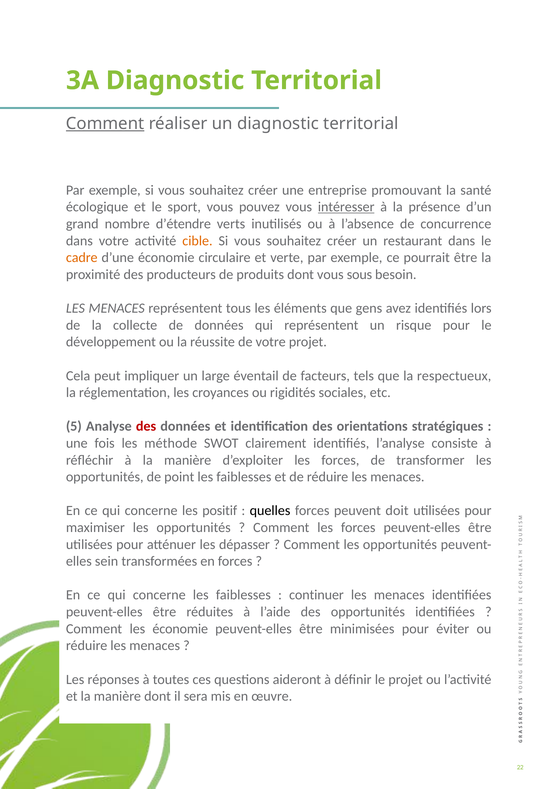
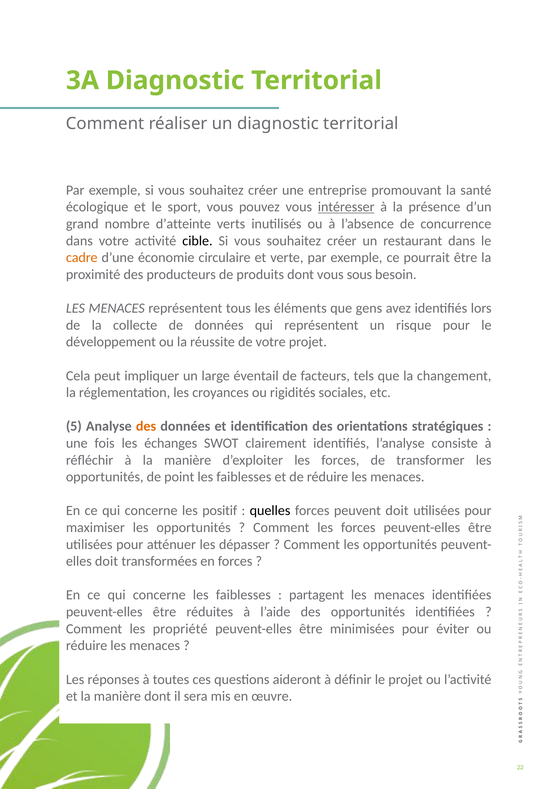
Comment underline: present -> none (105, 124)
d’étendre: d’étendre -> d’atteinte (183, 224)
cible colour: orange -> black (197, 241)
respectueux: respectueux -> changement (454, 376)
des colour: red -> orange (146, 426)
méthode: méthode -> échanges (171, 443)
sein: sein -> doit (107, 561)
continuer: continuer -> partagent (317, 595)
les économie: économie -> propriété (180, 629)
